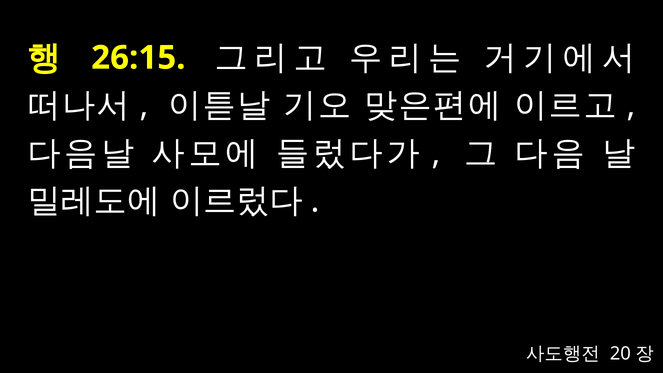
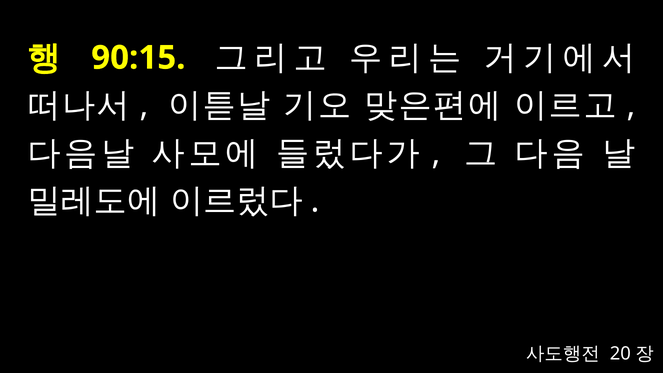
26:15: 26:15 -> 90:15 (138, 58)
